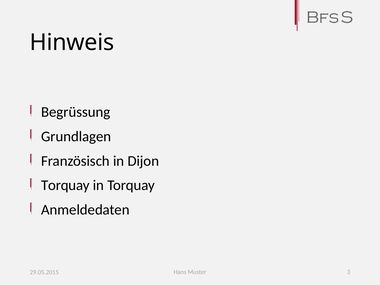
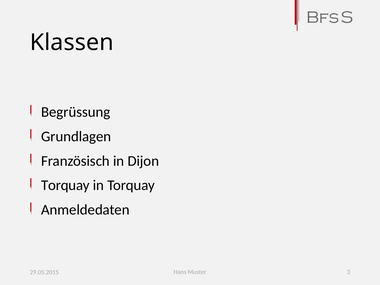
Hinweis: Hinweis -> Klassen (72, 43)
